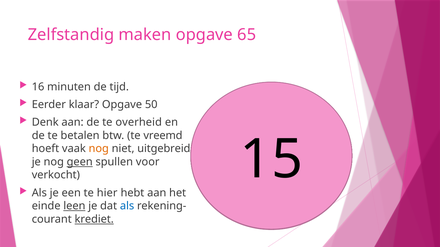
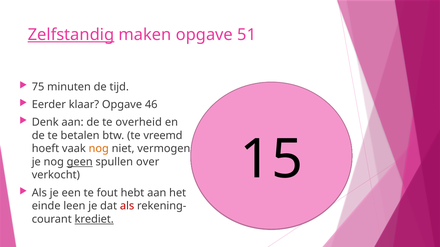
Zelfstandig underline: none -> present (71, 35)
65: 65 -> 51 (247, 35)
16: 16 -> 75 (38, 87)
50: 50 -> 46 (151, 105)
uitgebreid: uitgebreid -> vermogen (164, 149)
voor: voor -> over (148, 162)
hier: hier -> fout (107, 193)
leen underline: present -> none (74, 206)
als colour: blue -> red (127, 206)
